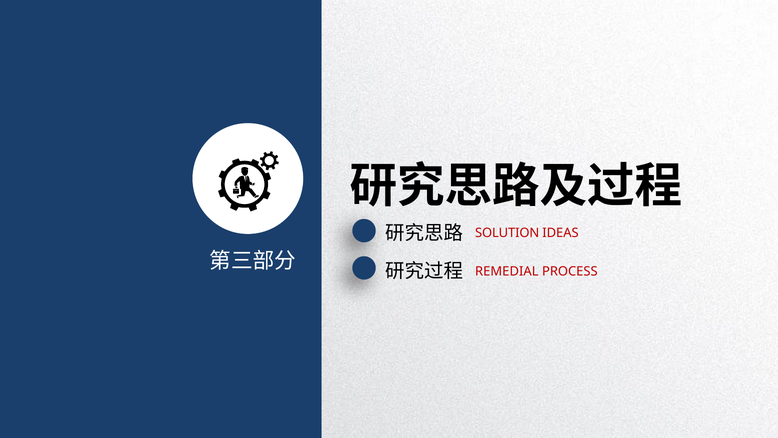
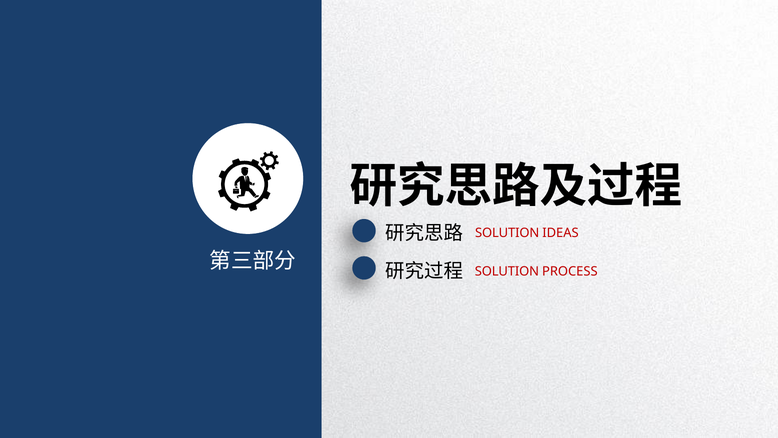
REMEDIAL: REMEDIAL -> SOLUTION (507, 271)
